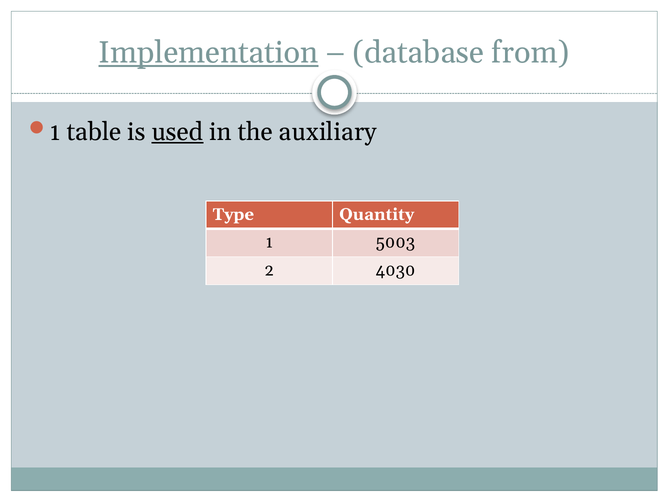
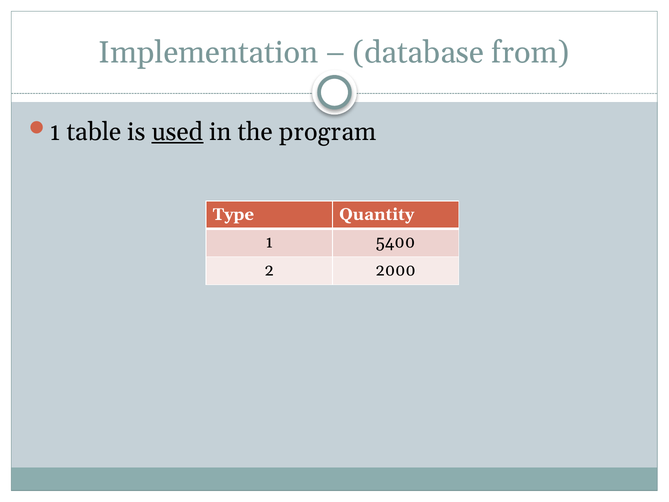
Implementation underline: present -> none (208, 53)
auxiliary: auxiliary -> program (328, 132)
5003: 5003 -> 5400 (396, 242)
4030: 4030 -> 2000 (396, 270)
